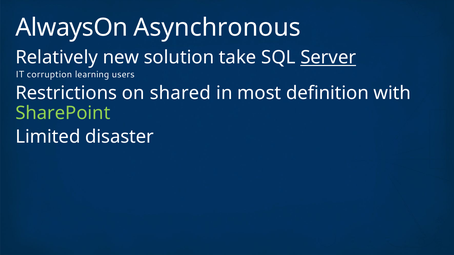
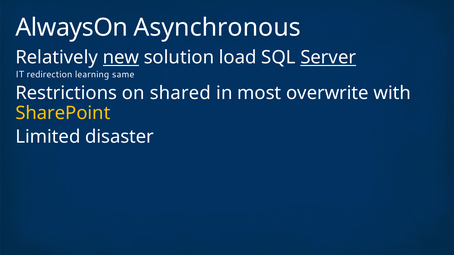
new underline: none -> present (121, 58)
take: take -> load (238, 58)
corruption: corruption -> redirection (49, 74)
users: users -> same (123, 74)
definition: definition -> overwrite (327, 93)
SharePoint colour: light green -> yellow (63, 113)
